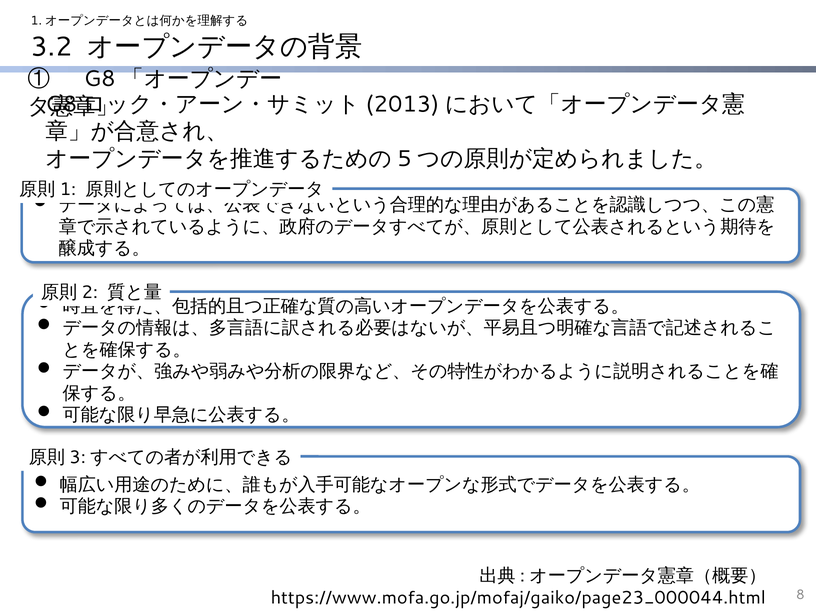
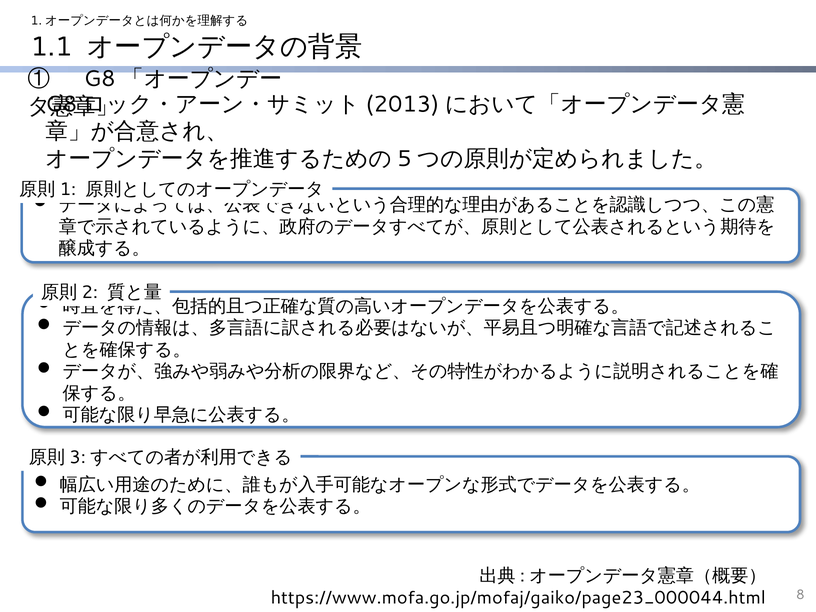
3.2: 3.2 -> 1.1 (52, 47)
